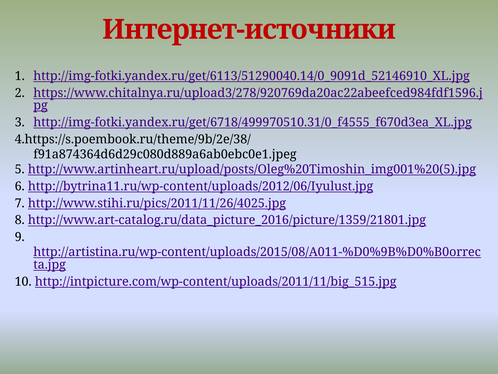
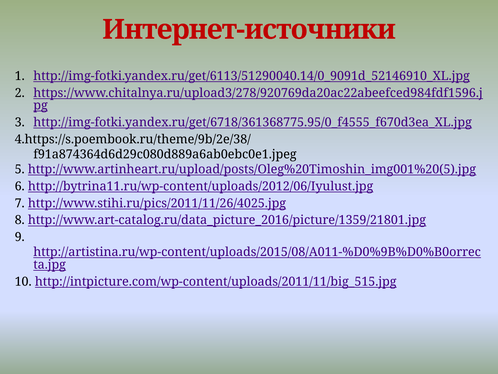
http://img-fotki.yandex.ru/get/6718/499970510.31/0_f4555_f670d3ea_XL.jpg: http://img-fotki.yandex.ru/get/6718/499970510.31/0_f4555_f670d3ea_XL.jpg -> http://img-fotki.yandex.ru/get/6718/361368775.95/0_f4555_f670d3ea_XL.jpg (253, 122)
